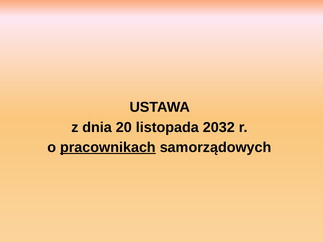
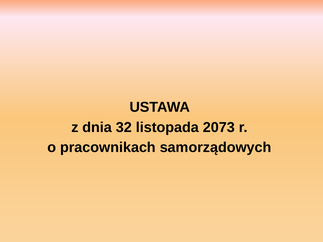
20: 20 -> 32 (124, 127)
2032: 2032 -> 2073 (219, 127)
pracownikach underline: present -> none (108, 148)
